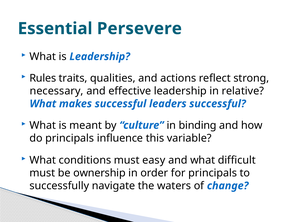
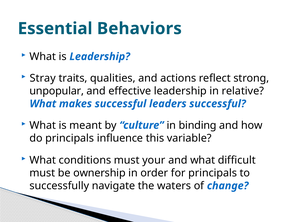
Persevere: Persevere -> Behaviors (139, 29)
Rules: Rules -> Stray (43, 78)
necessary: necessary -> unpopular (57, 91)
easy: easy -> your (154, 160)
